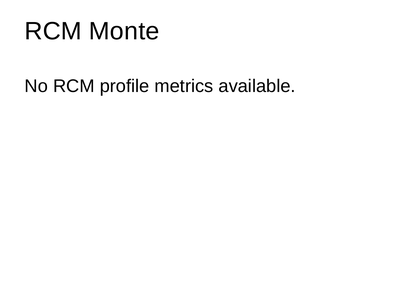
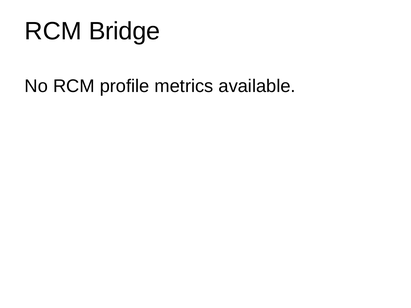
Monte: Monte -> Bridge (124, 31)
